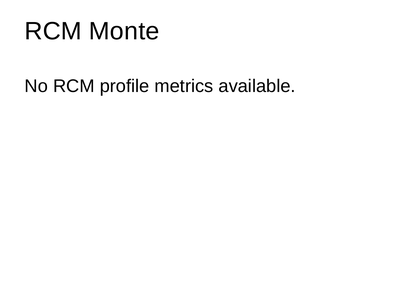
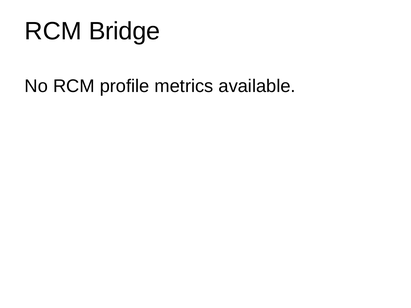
Monte: Monte -> Bridge (124, 31)
